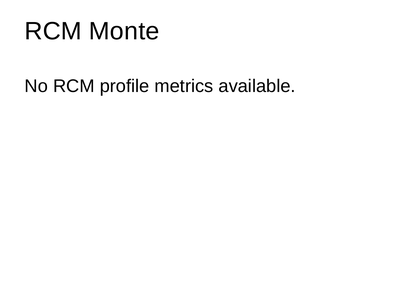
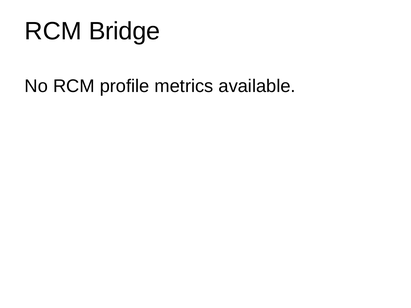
Monte: Monte -> Bridge (124, 31)
